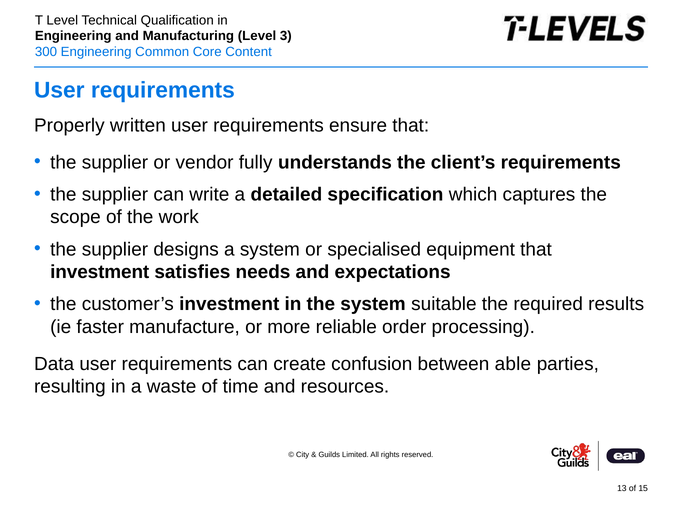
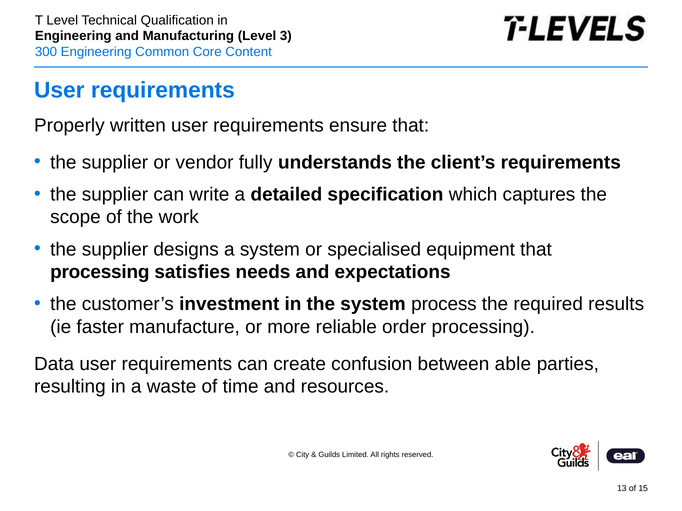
investment: investment -> processing (100, 272)
suitable: suitable -> process (444, 304)
